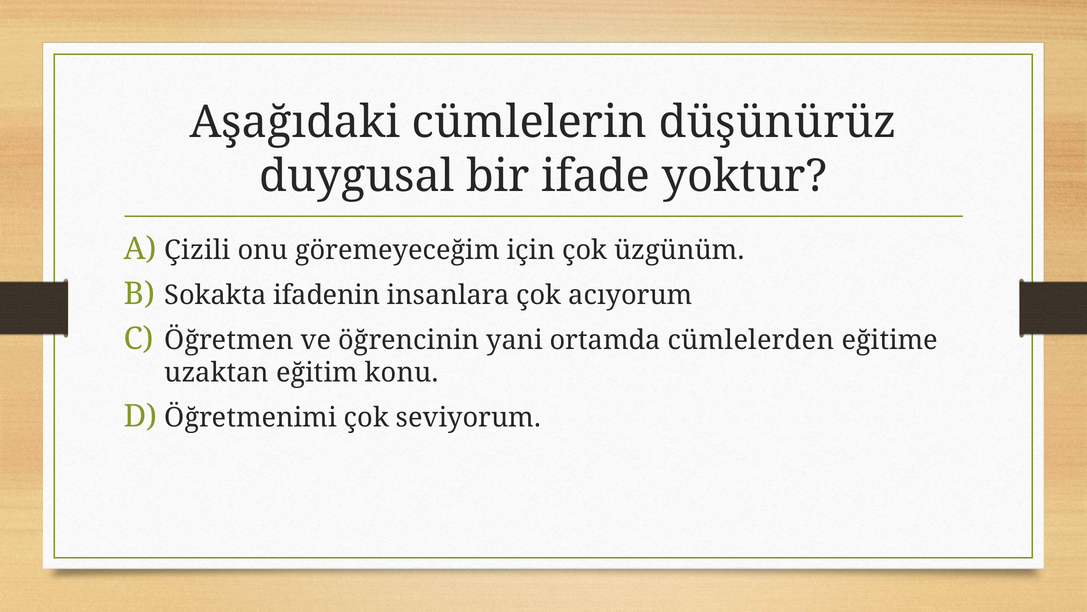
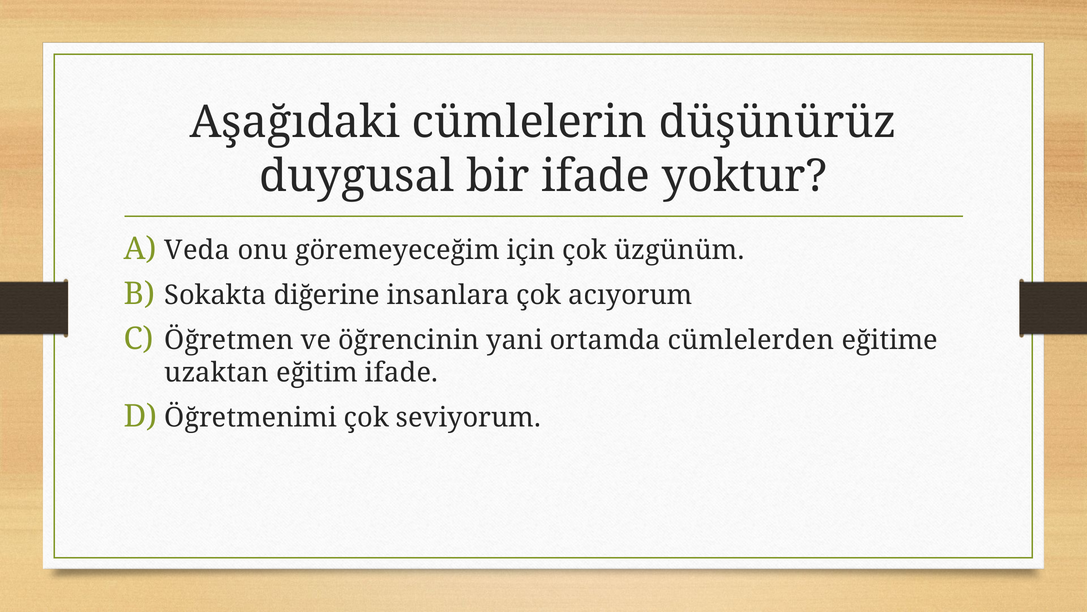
Çizili: Çizili -> Veda (197, 250)
ifadenin: ifadenin -> diğerine (327, 295)
eğitim konu: konu -> ifade (402, 373)
